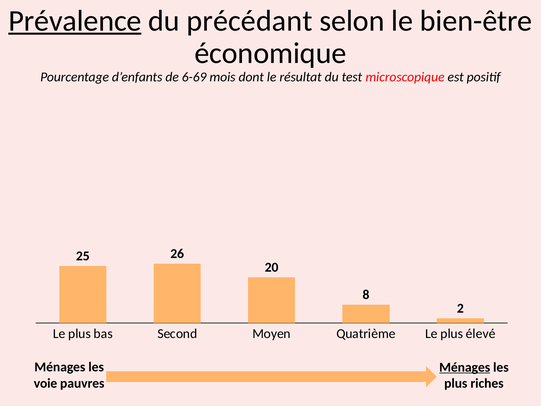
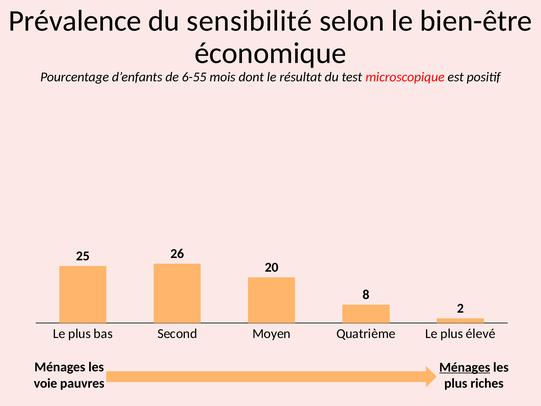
Prévalence underline: present -> none (75, 21)
précédant: précédant -> sensibilité (249, 21)
6-69: 6-69 -> 6-55 (194, 77)
